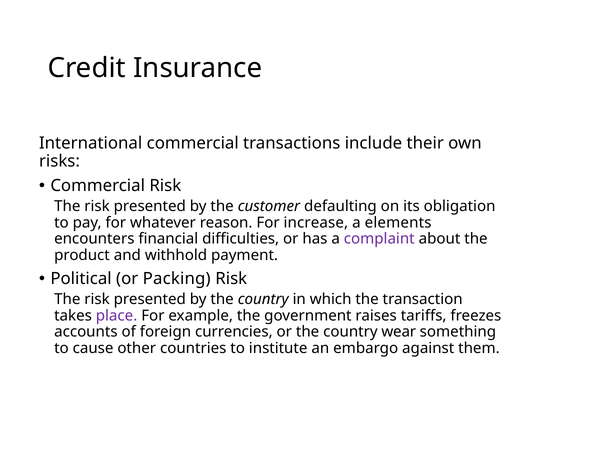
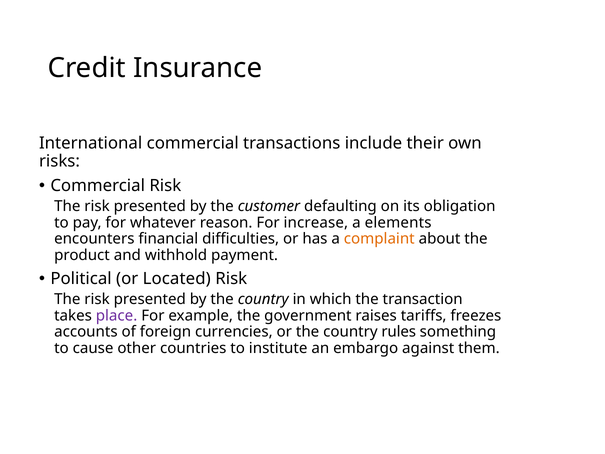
complaint colour: purple -> orange (379, 239)
Packing: Packing -> Located (177, 279)
wear: wear -> rules (399, 332)
